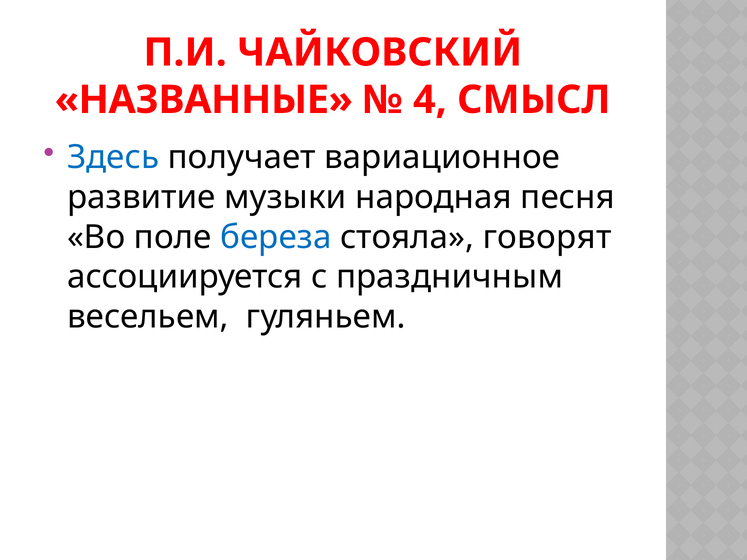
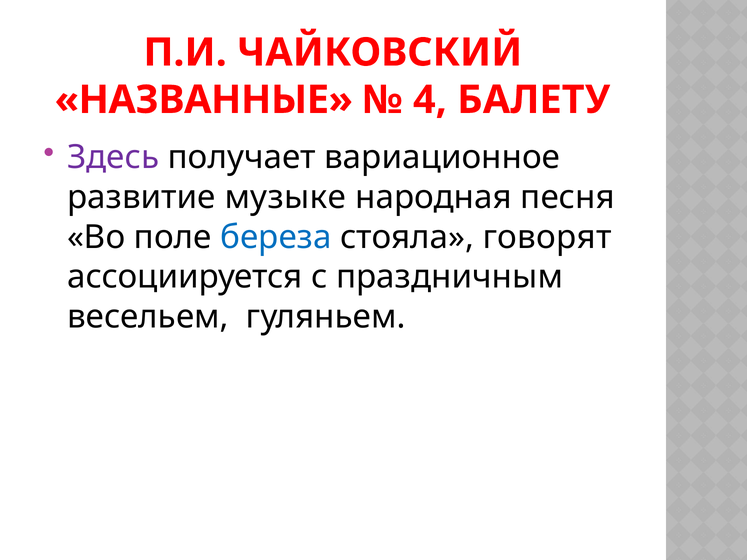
СМЫСЛ: СМЫСЛ -> БАЛЕТУ (534, 100)
Здесь colour: blue -> purple (113, 157)
музыки: музыки -> музыке (285, 197)
